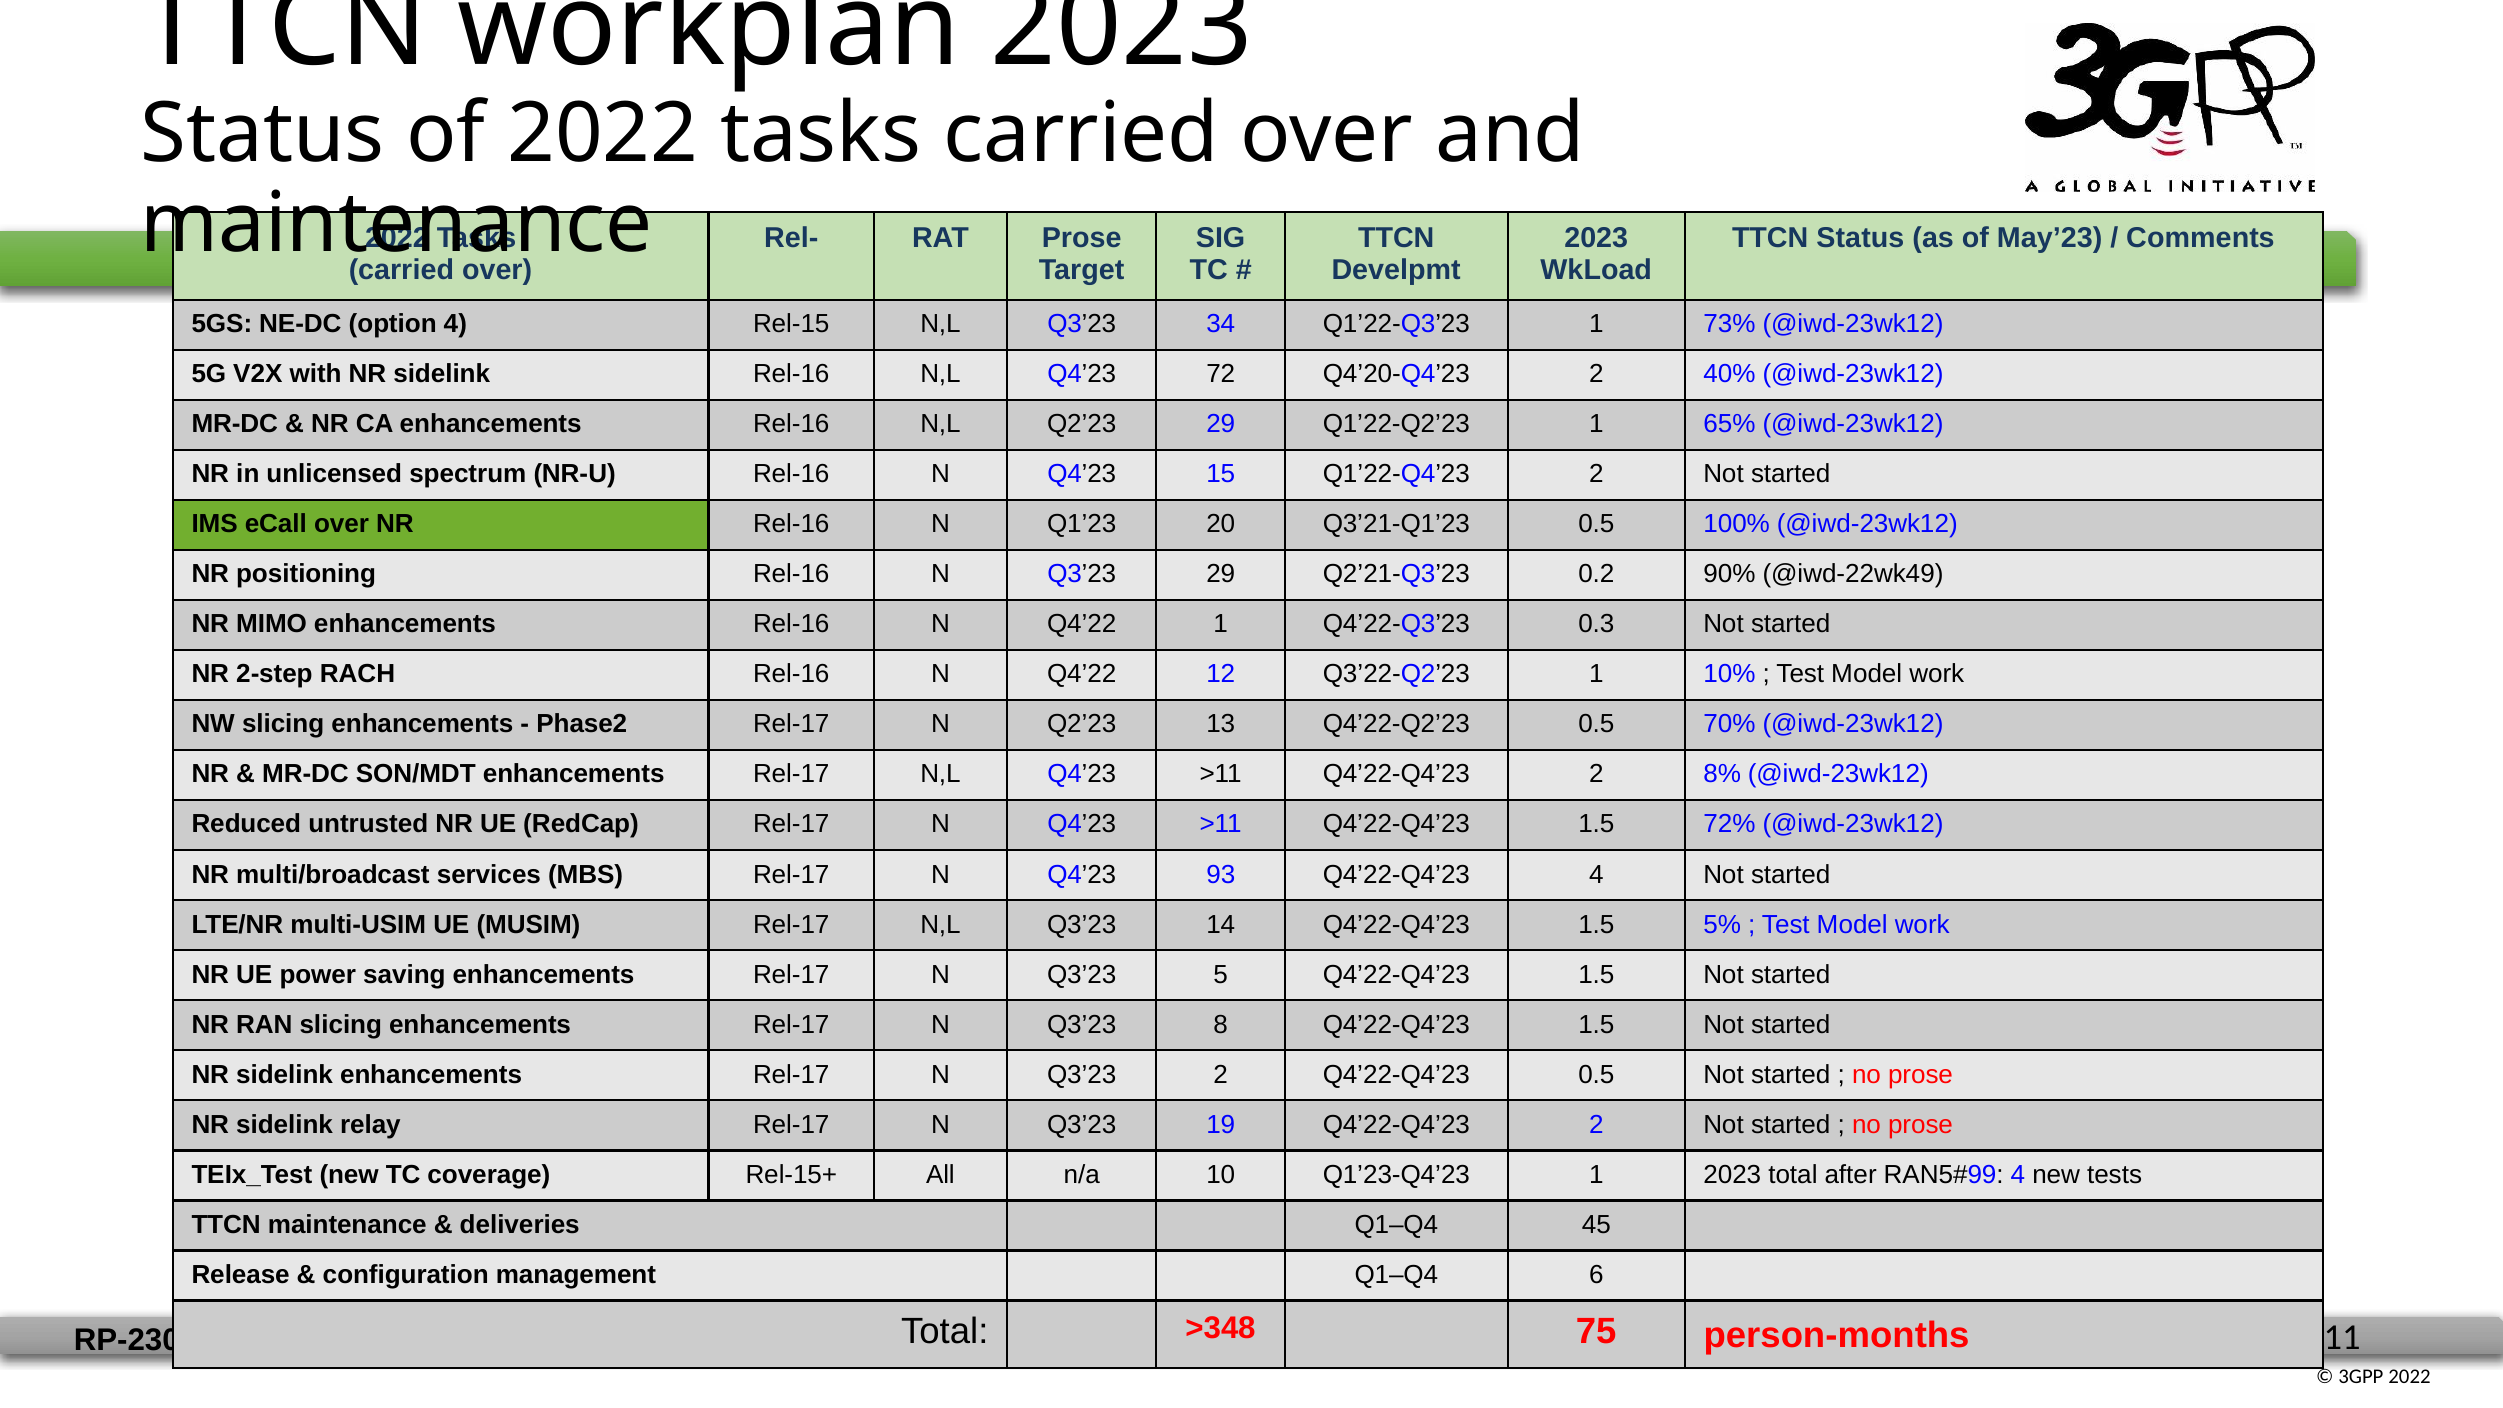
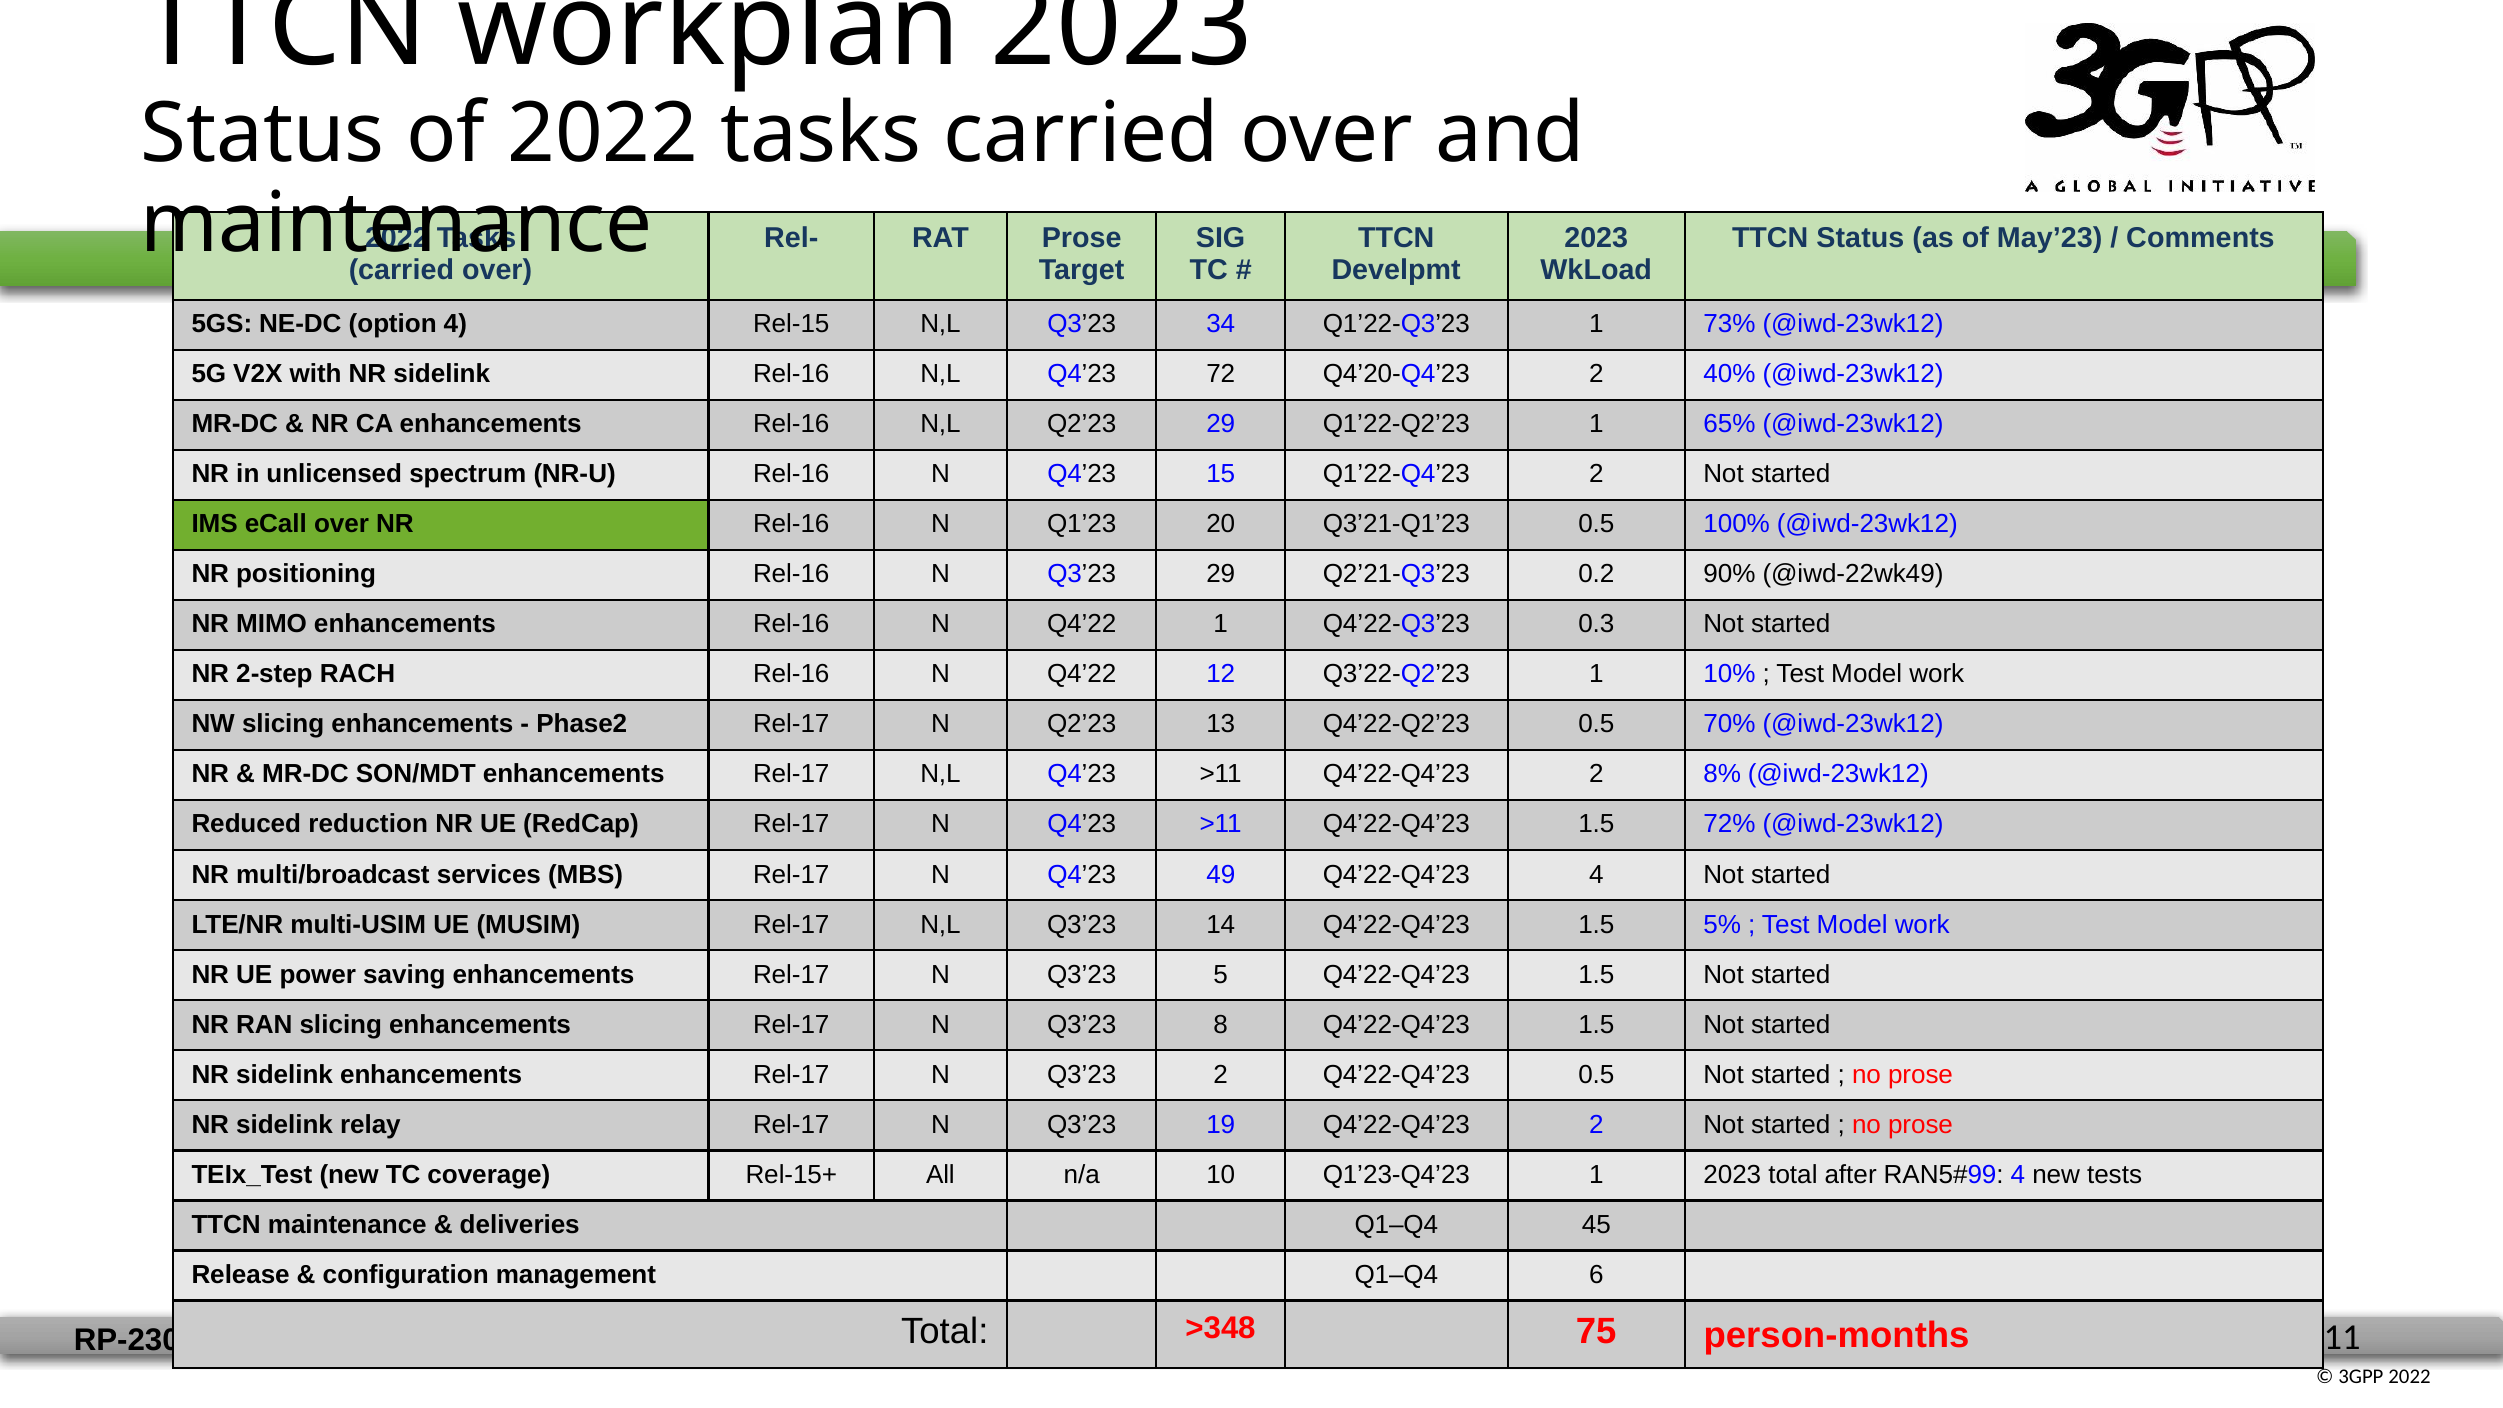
untrusted: untrusted -> reduction (368, 824)
93: 93 -> 49 (1221, 874)
